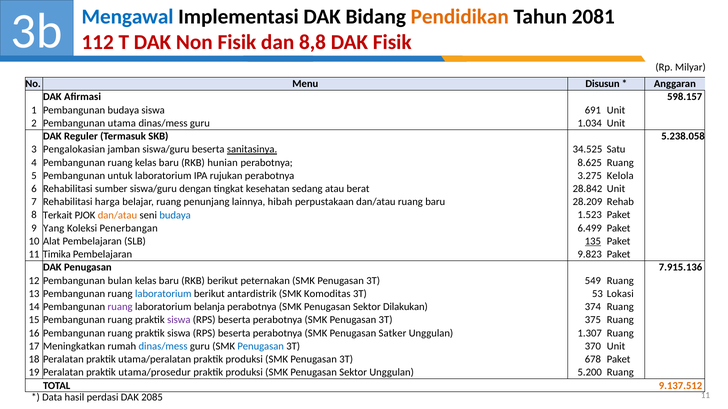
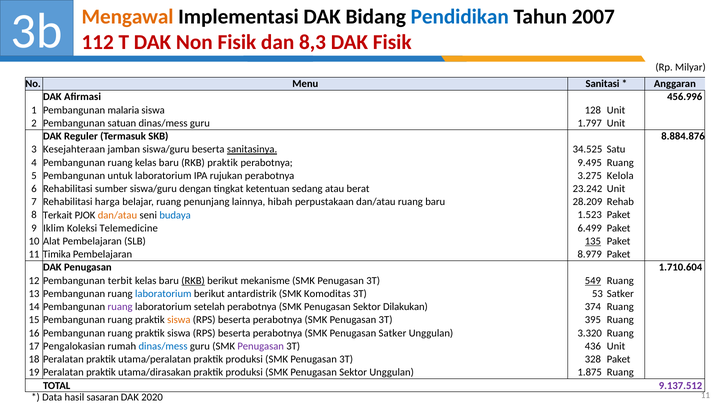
Mengawal colour: blue -> orange (128, 17)
Pendidikan colour: orange -> blue (460, 17)
2081: 2081 -> 2007 (593, 17)
8,8: 8,8 -> 8,3 (312, 42)
Disusun: Disusun -> Sanitasi (603, 84)
598.157: 598.157 -> 456.996 (685, 97)
Pembangunan budaya: budaya -> malaria (123, 110)
691: 691 -> 128 (593, 110)
utama: utama -> satuan (122, 123)
1.034: 1.034 -> 1.797 (590, 123)
5.238.058: 5.238.058 -> 8.884.876 (683, 136)
Pengalokasian: Pengalokasian -> Kesejahteraan (74, 150)
RKB hunian: hunian -> praktik (223, 163)
8.625: 8.625 -> 9.495 (590, 163)
kesehatan: kesehatan -> ketentuan (268, 189)
28.842: 28.842 -> 23.242 (588, 189)
Yang: Yang -> Iklim (54, 228)
Penerbangan: Penerbangan -> Telemedicine (129, 228)
9.823: 9.823 -> 8.979 (590, 255)
7.915.136: 7.915.136 -> 1.710.604 (681, 268)
bulan: bulan -> terbit (120, 281)
RKB underline: none -> present (193, 281)
peternakan: peternakan -> mekanisme (265, 281)
549 underline: none -> present (593, 281)
53 Lokasi: Lokasi -> Satker (620, 294)
belanja: belanja -> setelah (209, 307)
siswa colour: purple -> orange (179, 320)
375: 375 -> 395 (593, 320)
1.307: 1.307 -> 3.320 (590, 333)
Meningkatkan: Meningkatkan -> Pengalokasian (74, 347)
Penugasan colour: blue -> purple (261, 347)
370: 370 -> 436 (593, 347)
678: 678 -> 328 (593, 360)
utama/prosedur: utama/prosedur -> utama/dirasakan (155, 373)
5.200: 5.200 -> 1.875 (590, 373)
9.137.512 colour: orange -> purple (681, 386)
perdasi: perdasi -> sasaran (103, 398)
2085: 2085 -> 2020 (152, 398)
